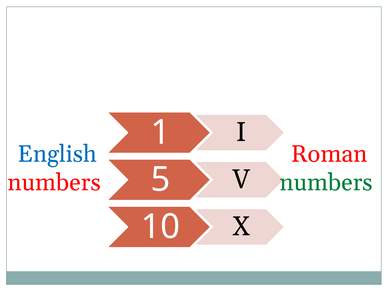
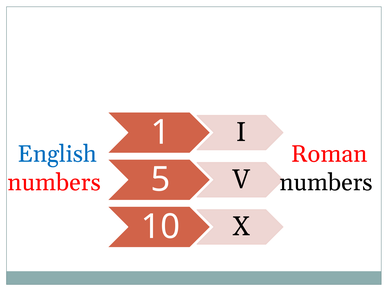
numbers colour: green -> black (326, 183)
